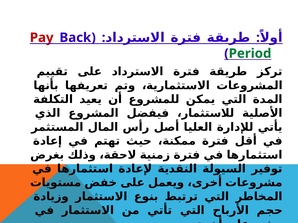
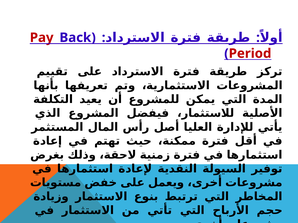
Period colour: green -> red (250, 54)
